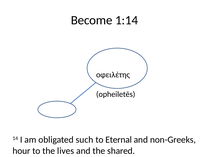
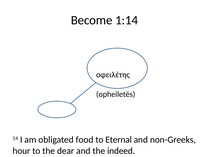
such: such -> food (85, 140)
lives: lives -> dear (66, 151)
shared: shared -> indeed (121, 151)
